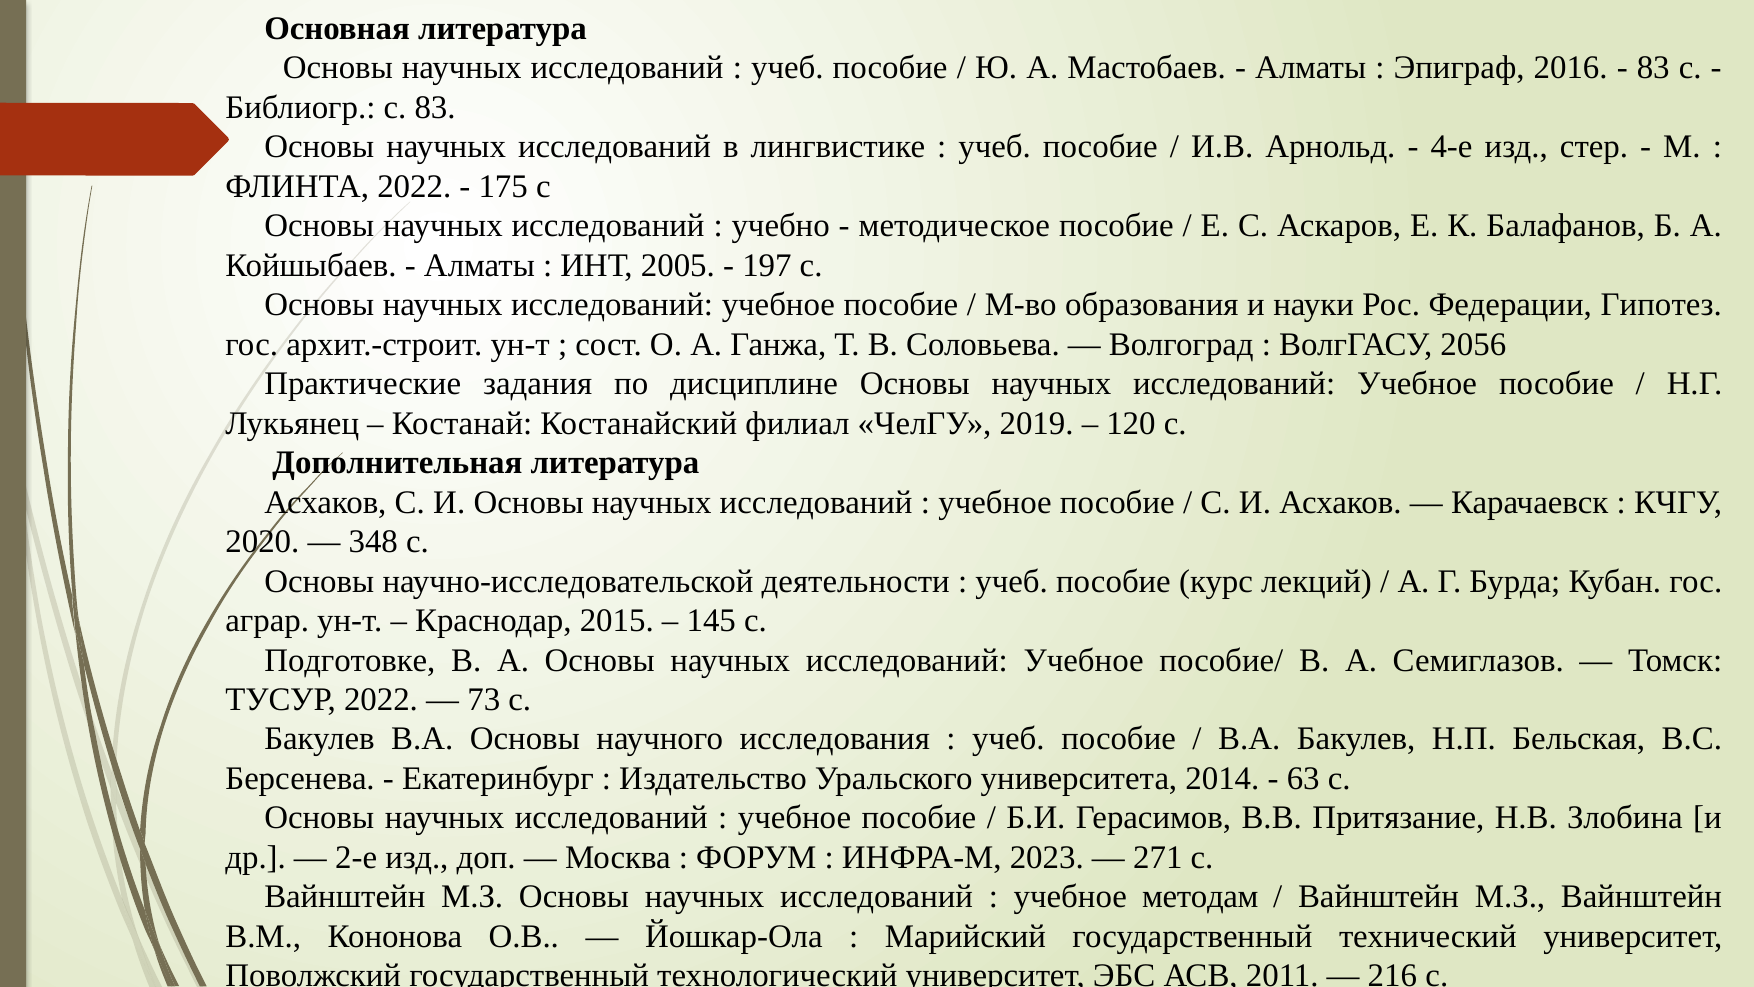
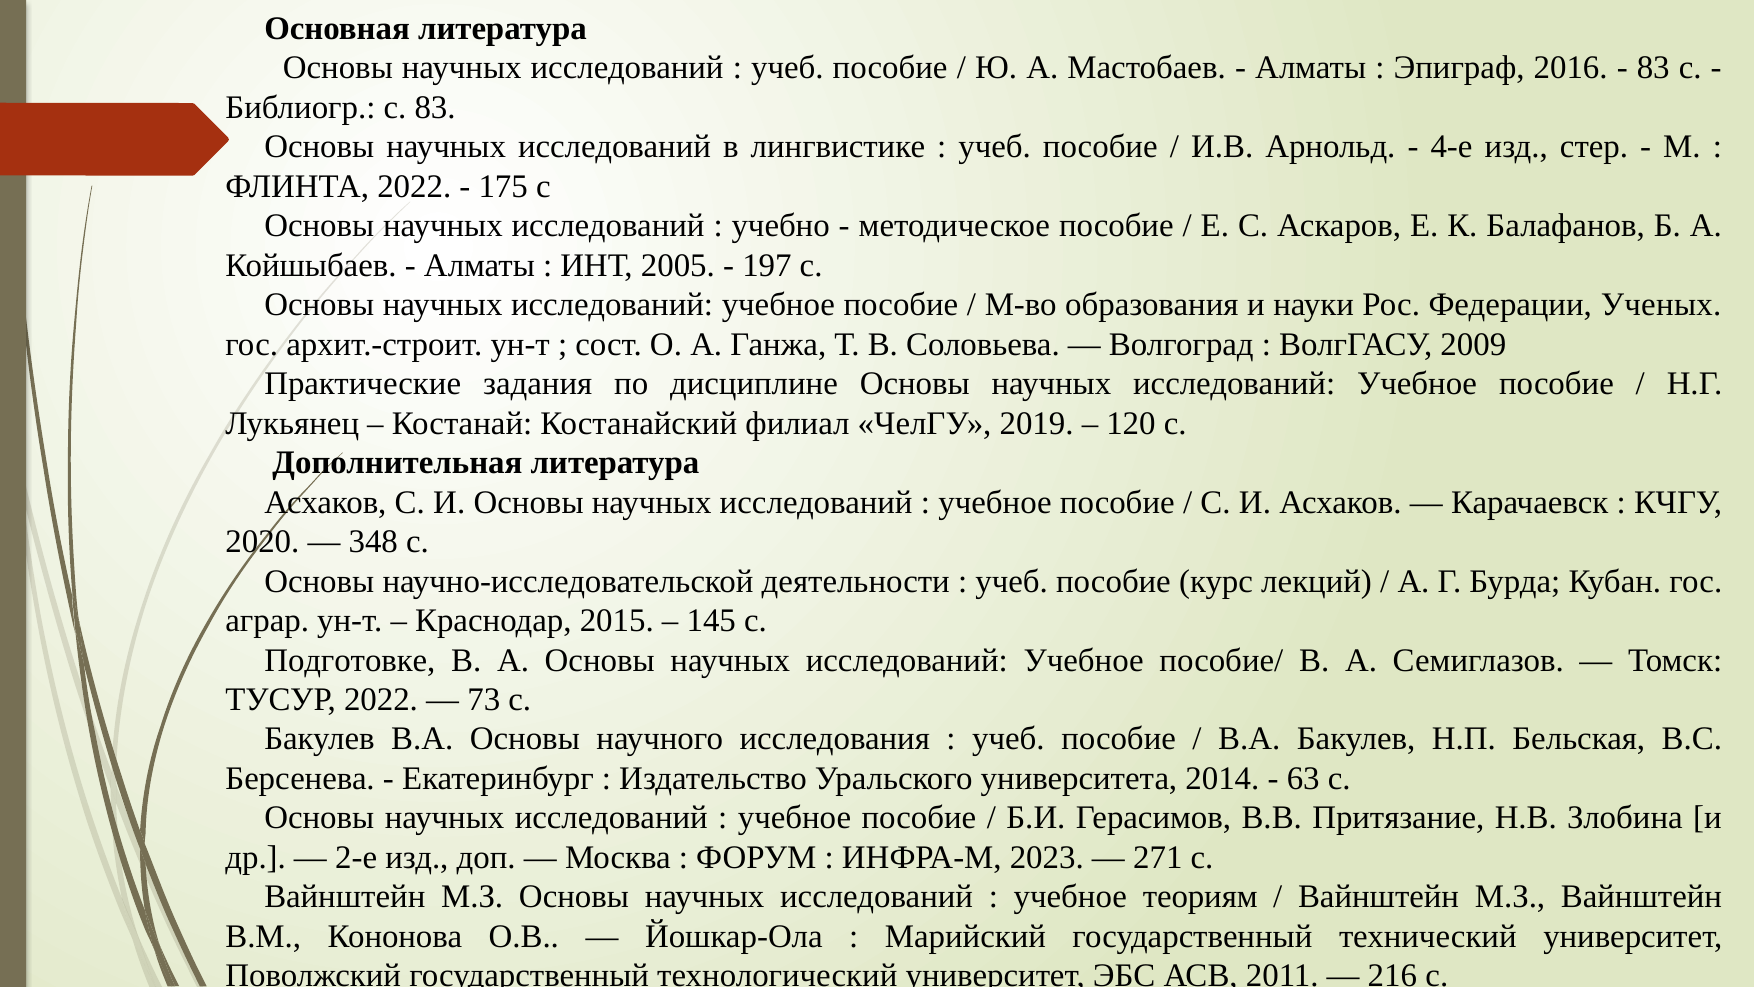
Гипотез: Гипотез -> Ученых (1661, 305)
2056: 2056 -> 2009 (1473, 344)
методам: методам -> теориям (1200, 897)
